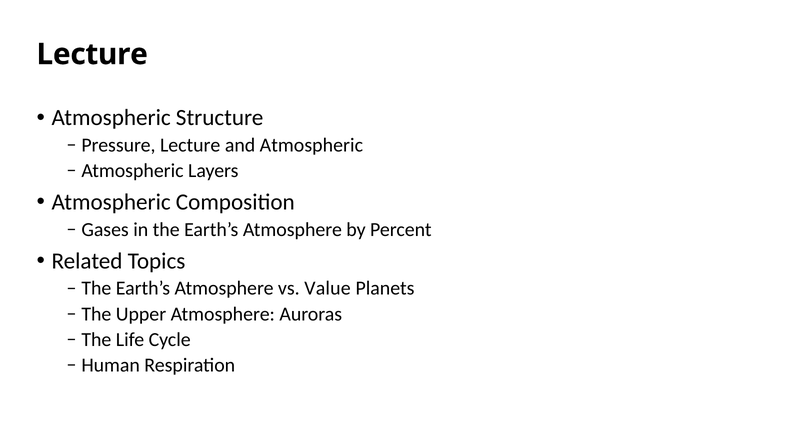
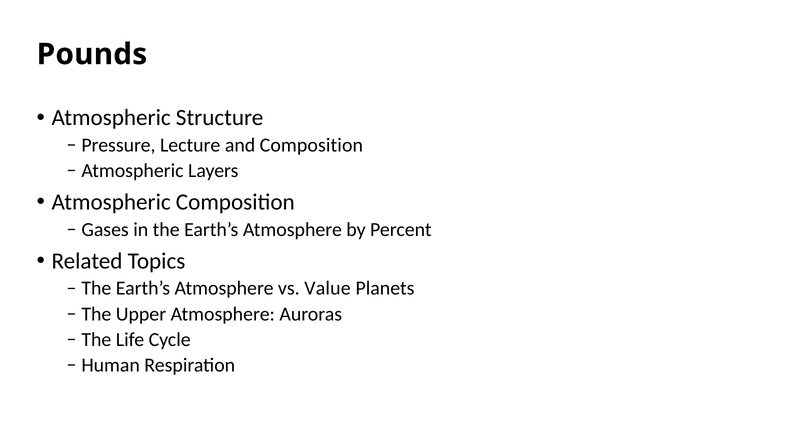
Lecture: Lecture -> Pounds (92, 54)
and Atmospheric: Atmospheric -> Composition (311, 145)
